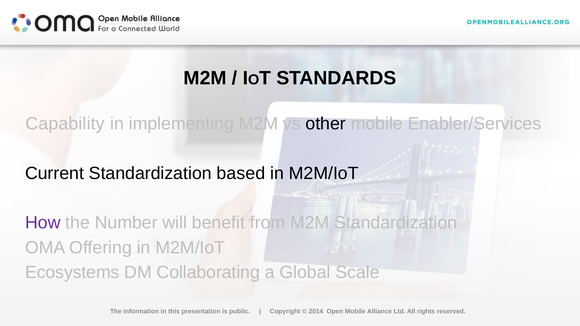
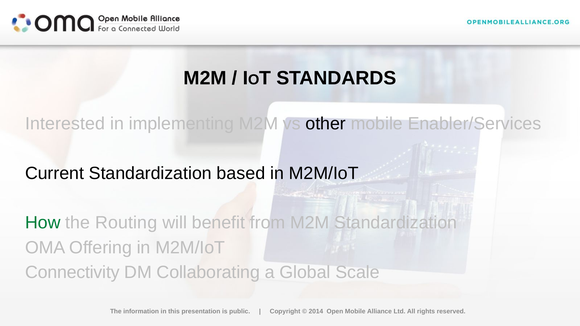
Capability: Capability -> Interested (65, 124)
How colour: purple -> green (43, 223)
Number: Number -> Routing (126, 223)
Ecosystems: Ecosystems -> Connectivity (72, 273)
